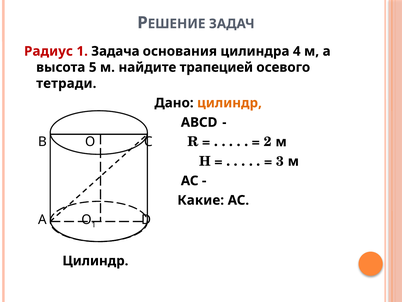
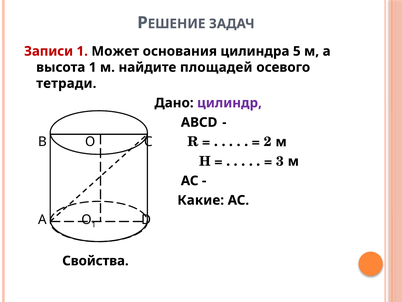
Радиус: Радиус -> Записи (49, 51)
Задача: Задача -> Может (115, 51)
4: 4 -> 5 (297, 51)
высота 5: 5 -> 1 (93, 67)
трапецией: трапецией -> площадей (216, 67)
цилиндр colour: orange -> purple (230, 103)
Цилиндр: Цилиндр -> Свойства (95, 260)
